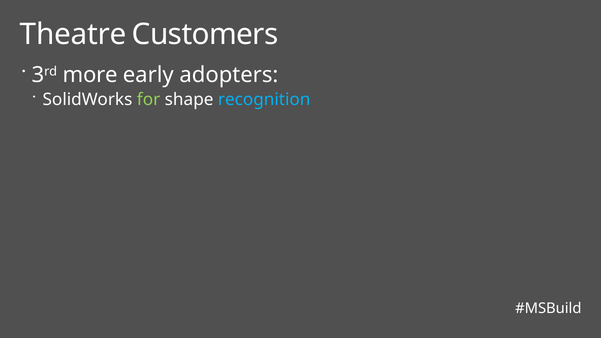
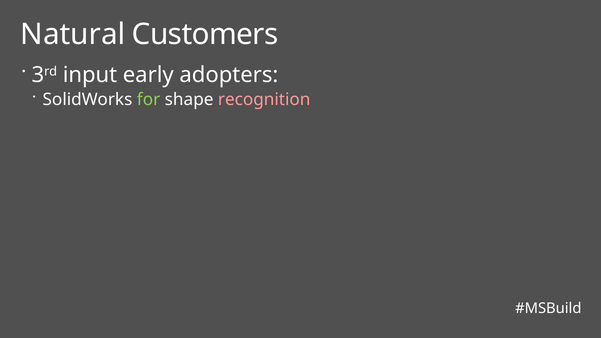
Theatre: Theatre -> Natural (73, 35)
more: more -> input (90, 75)
recognition colour: light blue -> pink (264, 100)
